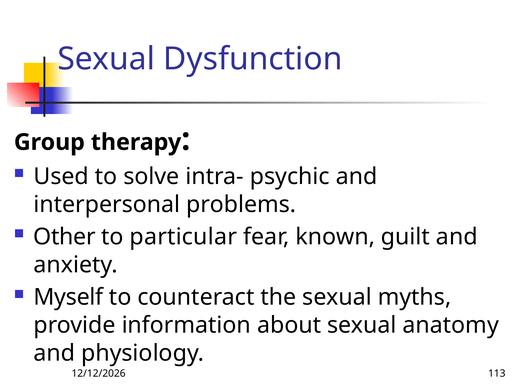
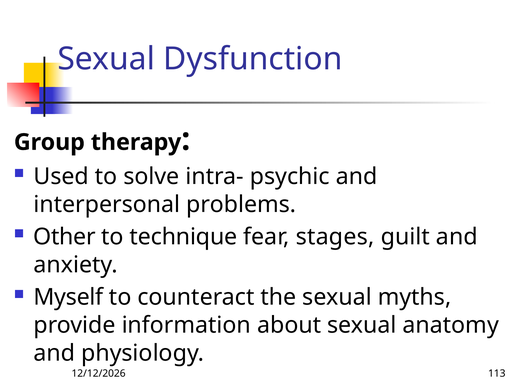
particular: particular -> technique (183, 237)
known: known -> stages (335, 237)
